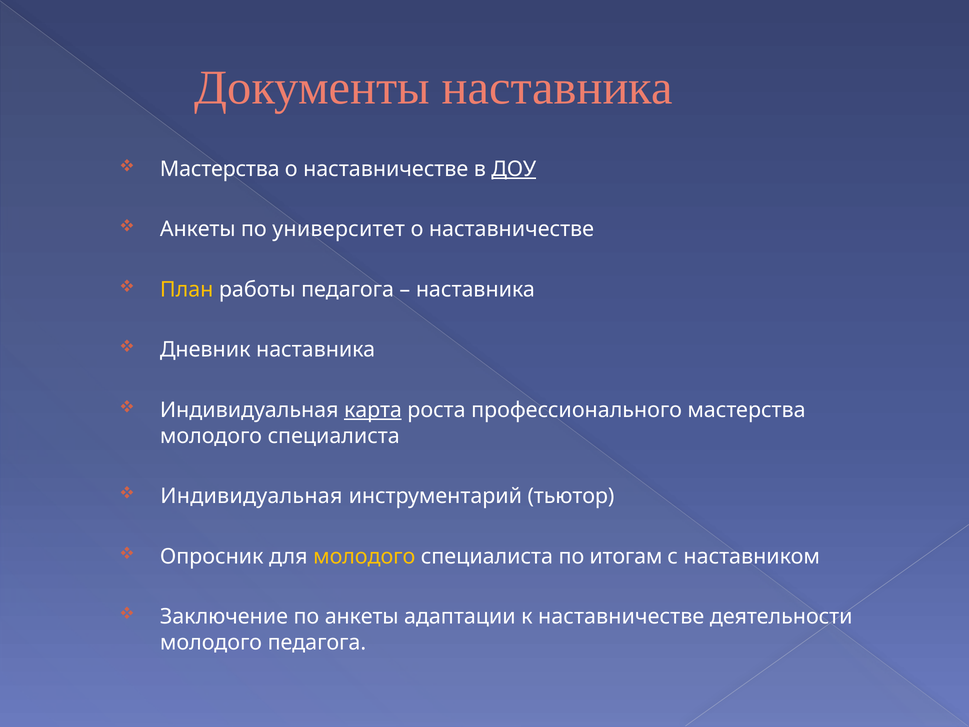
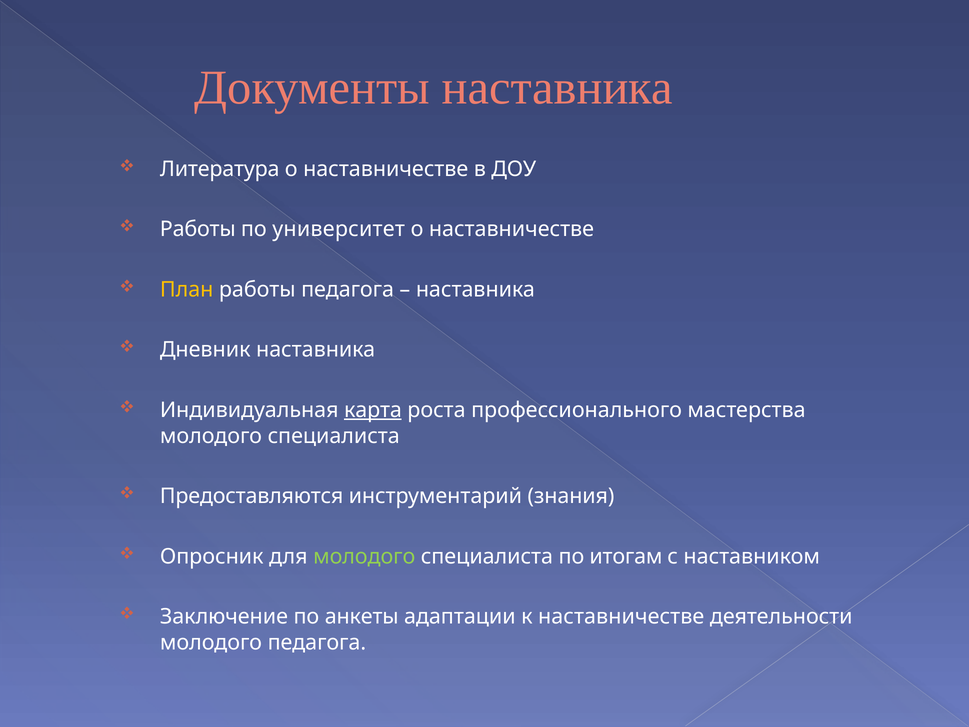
Мастерства: Мастерства -> Литература (220, 169)
ДОУ underline: present -> none (514, 169)
Анкеты: Анкеты -> Работы (198, 229)
Индивидуальная: Индивидуальная -> Предоставляются (252, 496)
тьютор: тьютор -> знания (571, 496)
молодого colour: yellow -> light green (364, 556)
